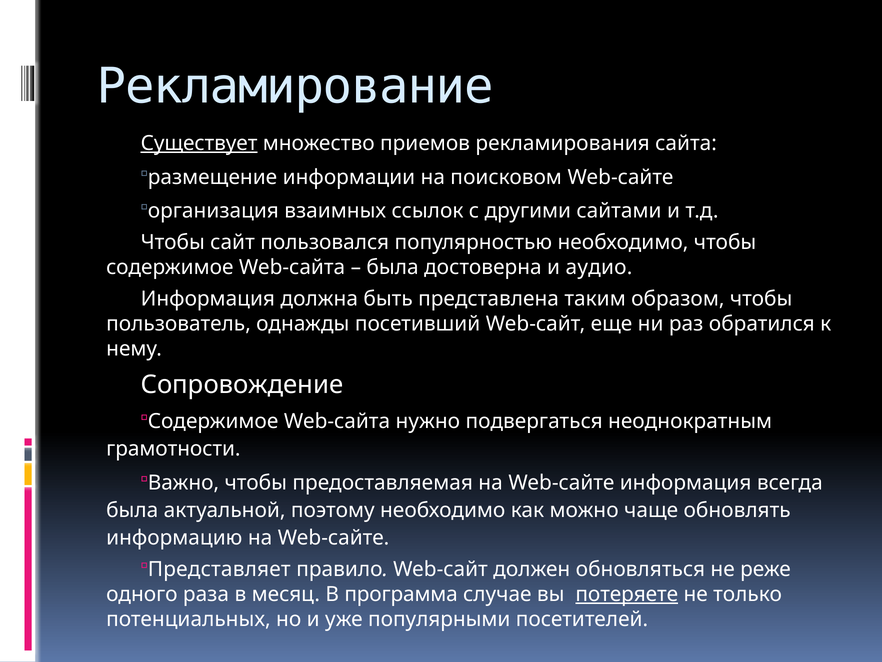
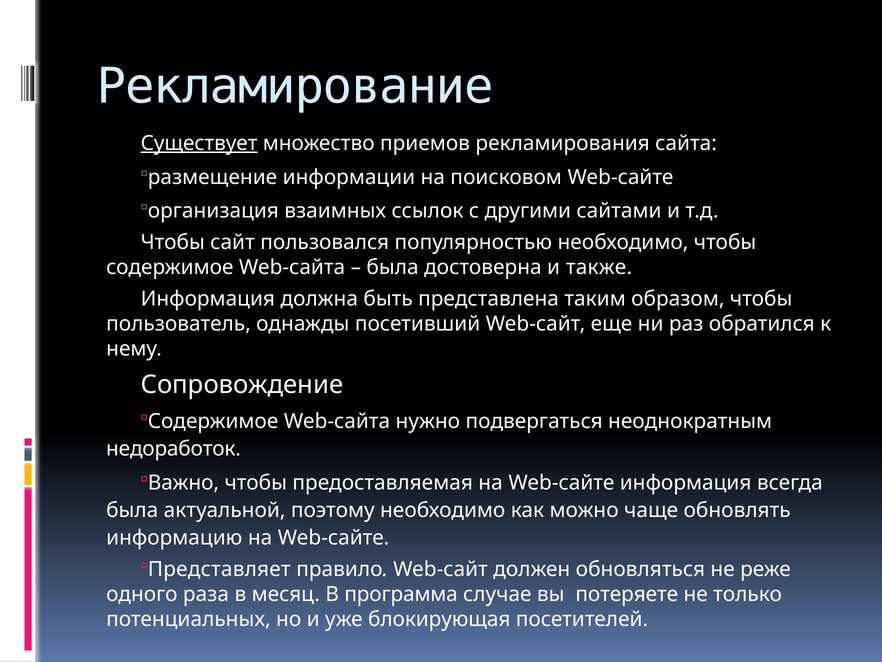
аудио: аудио -> также (599, 267)
грамотности: грамотности -> недоработок (173, 449)
потеряете underline: present -> none (627, 594)
популярными: популярными -> блокирующая (439, 619)
